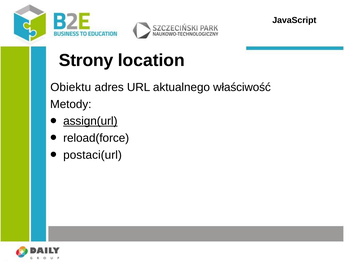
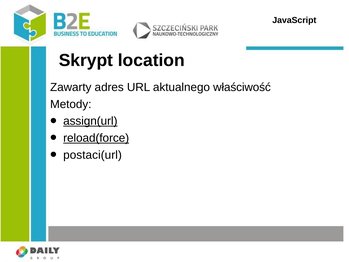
Strony: Strony -> Skrypt (86, 60)
Obiektu: Obiektu -> Zawarty (71, 87)
reload(force underline: none -> present (96, 138)
